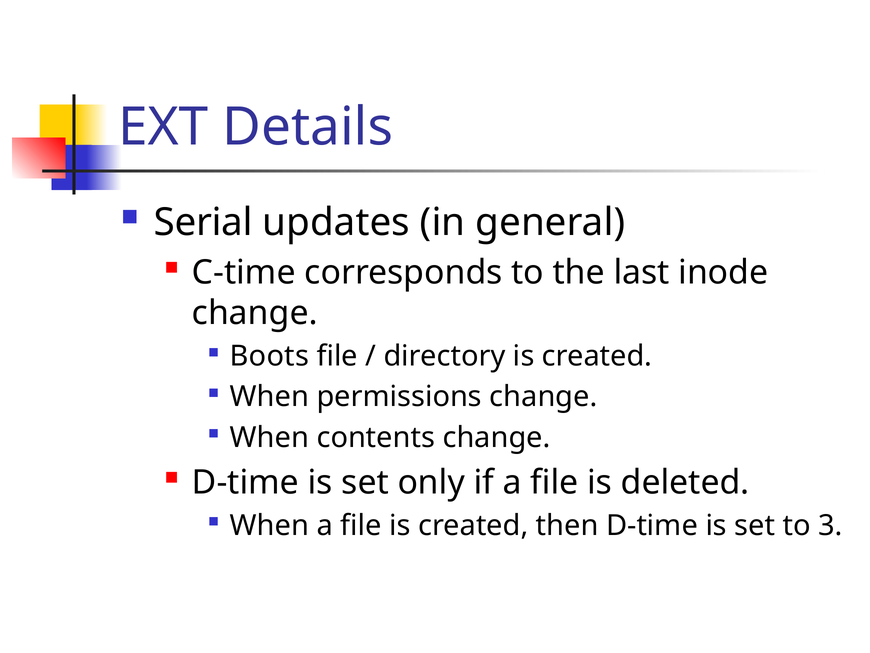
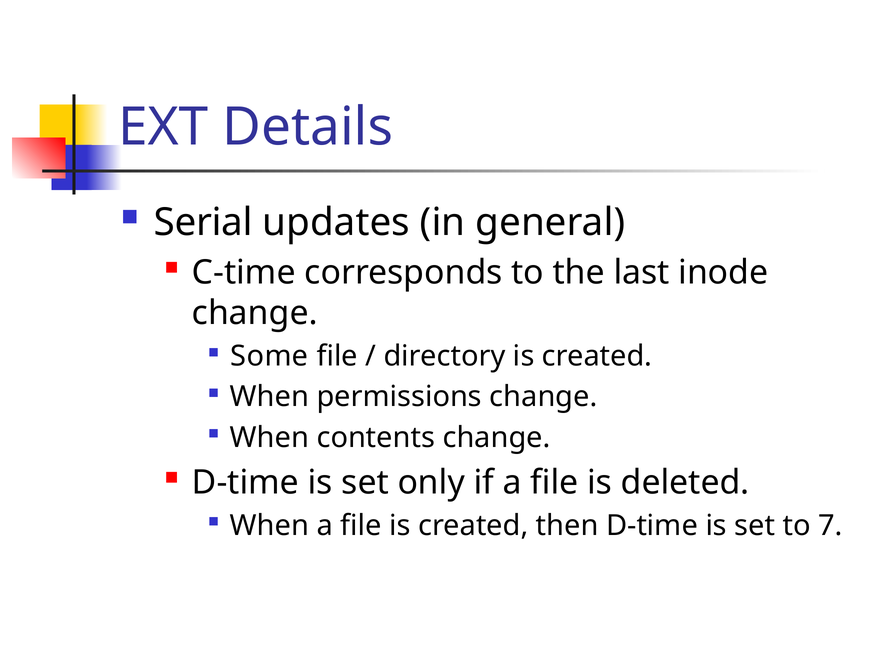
Boots: Boots -> Some (269, 356)
3: 3 -> 7 (830, 525)
